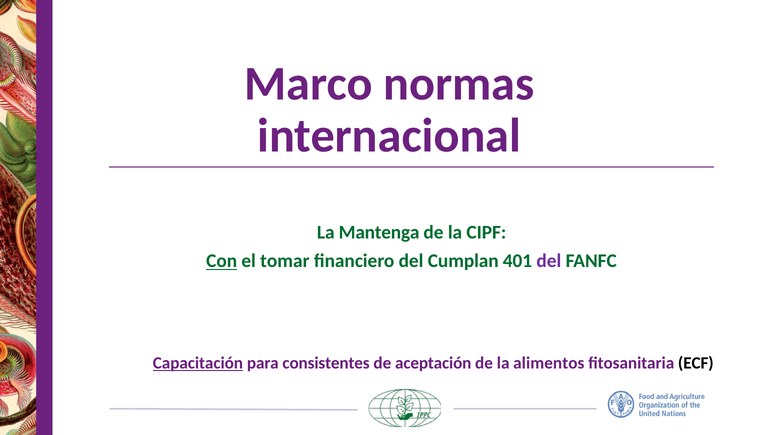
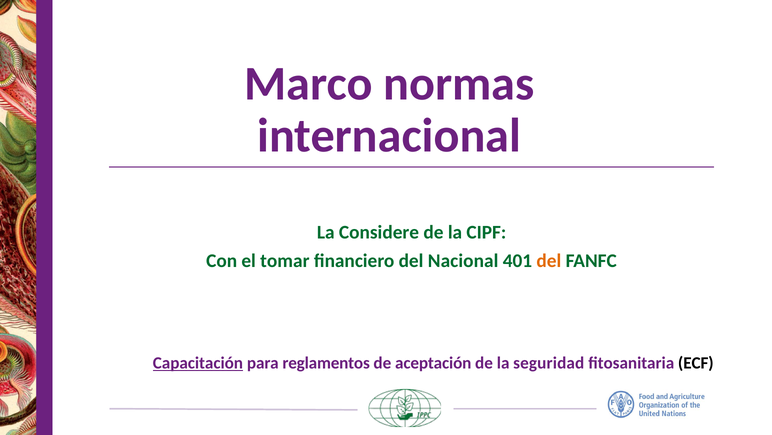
Mantenga: Mantenga -> Considere (379, 232)
Con underline: present -> none (222, 261)
Cumplan: Cumplan -> Nacional (463, 261)
del colour: purple -> orange (549, 261)
consistentes: consistentes -> reglamentos (326, 363)
alimentos: alimentos -> seguridad (549, 363)
